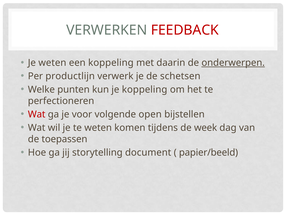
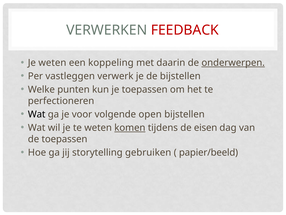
productlijn: productlijn -> vastleggen (70, 76)
de schetsen: schetsen -> bijstellen (180, 76)
je koppeling: koppeling -> toepassen (145, 89)
Wat colour: red -> black (37, 114)
komen underline: none -> present (130, 127)
week: week -> eisen (206, 127)
document: document -> gebruiken (148, 152)
